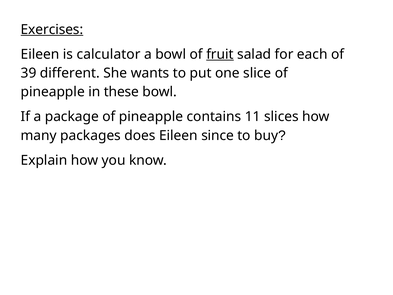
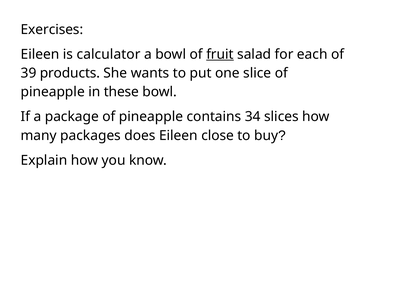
Exercises underline: present -> none (52, 29)
different: different -> products (70, 73)
11: 11 -> 34 (253, 117)
since: since -> close (218, 135)
